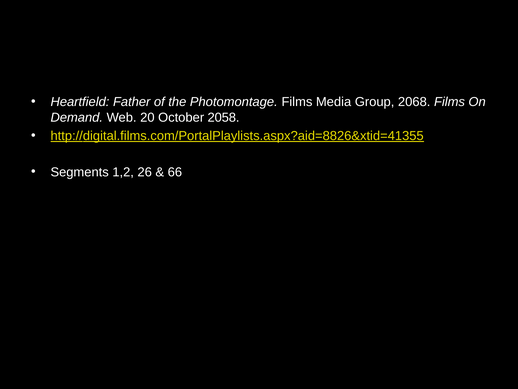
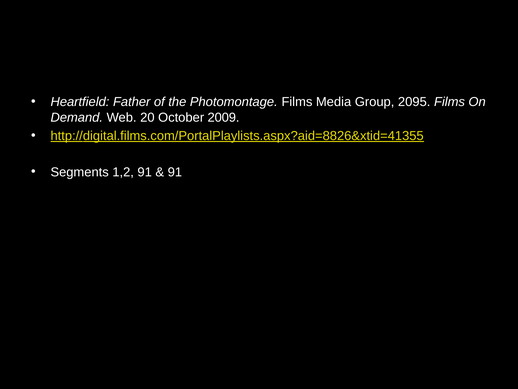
2068: 2068 -> 2095 (414, 102)
2058: 2058 -> 2009 (223, 117)
1,2 26: 26 -> 91 (145, 172)
66: 66 -> 91 (175, 172)
